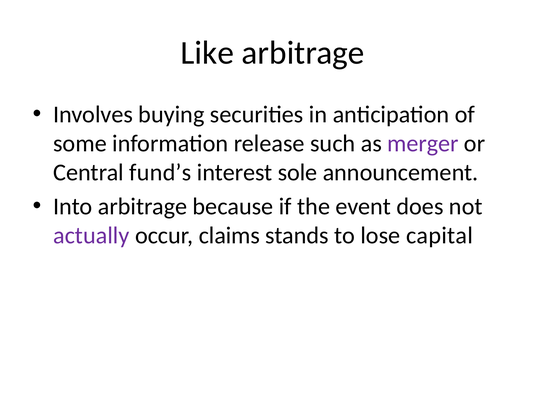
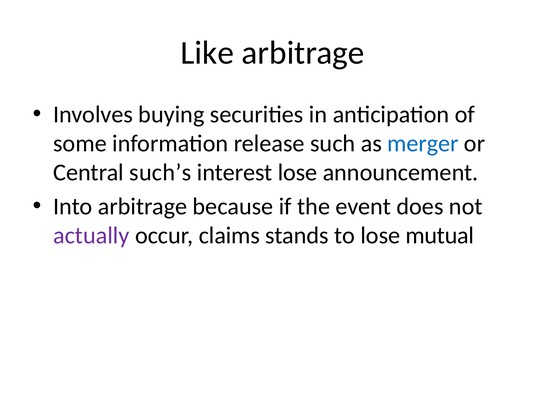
merger colour: purple -> blue (423, 143)
fund’s: fund’s -> such’s (160, 172)
interest sole: sole -> lose (298, 172)
capital: capital -> mutual (440, 235)
